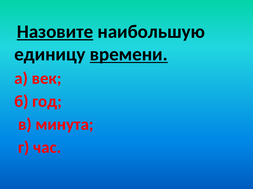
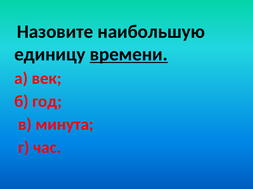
Назовите underline: present -> none (55, 32)
